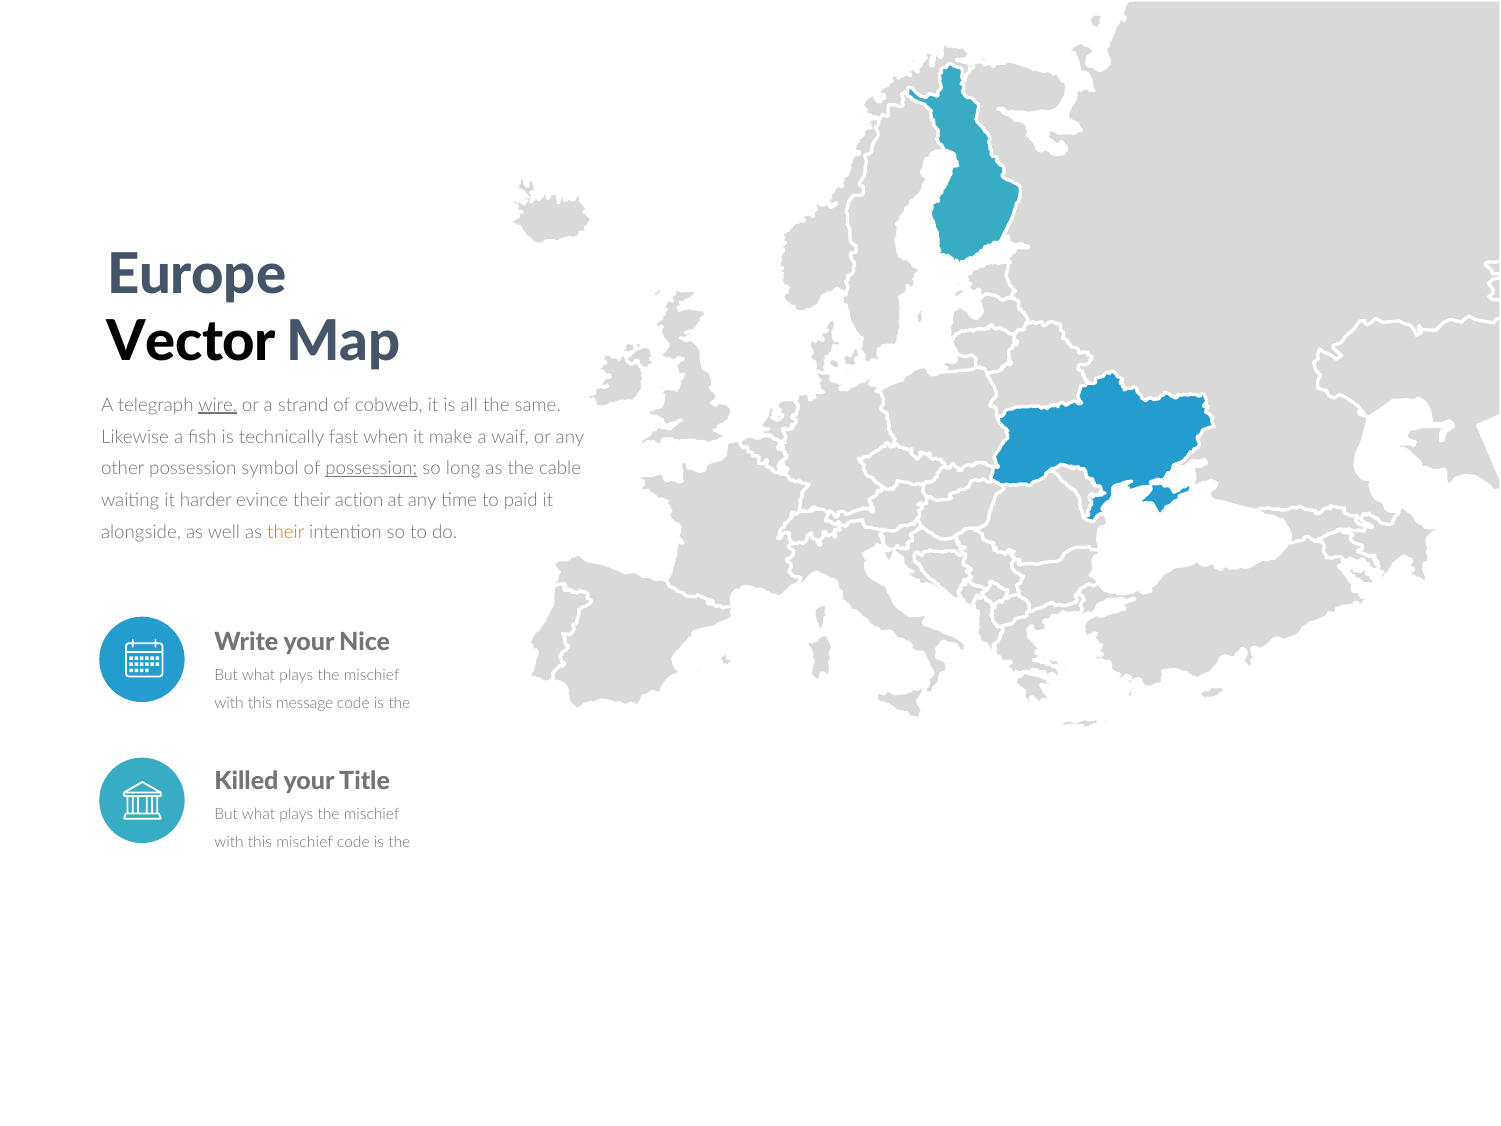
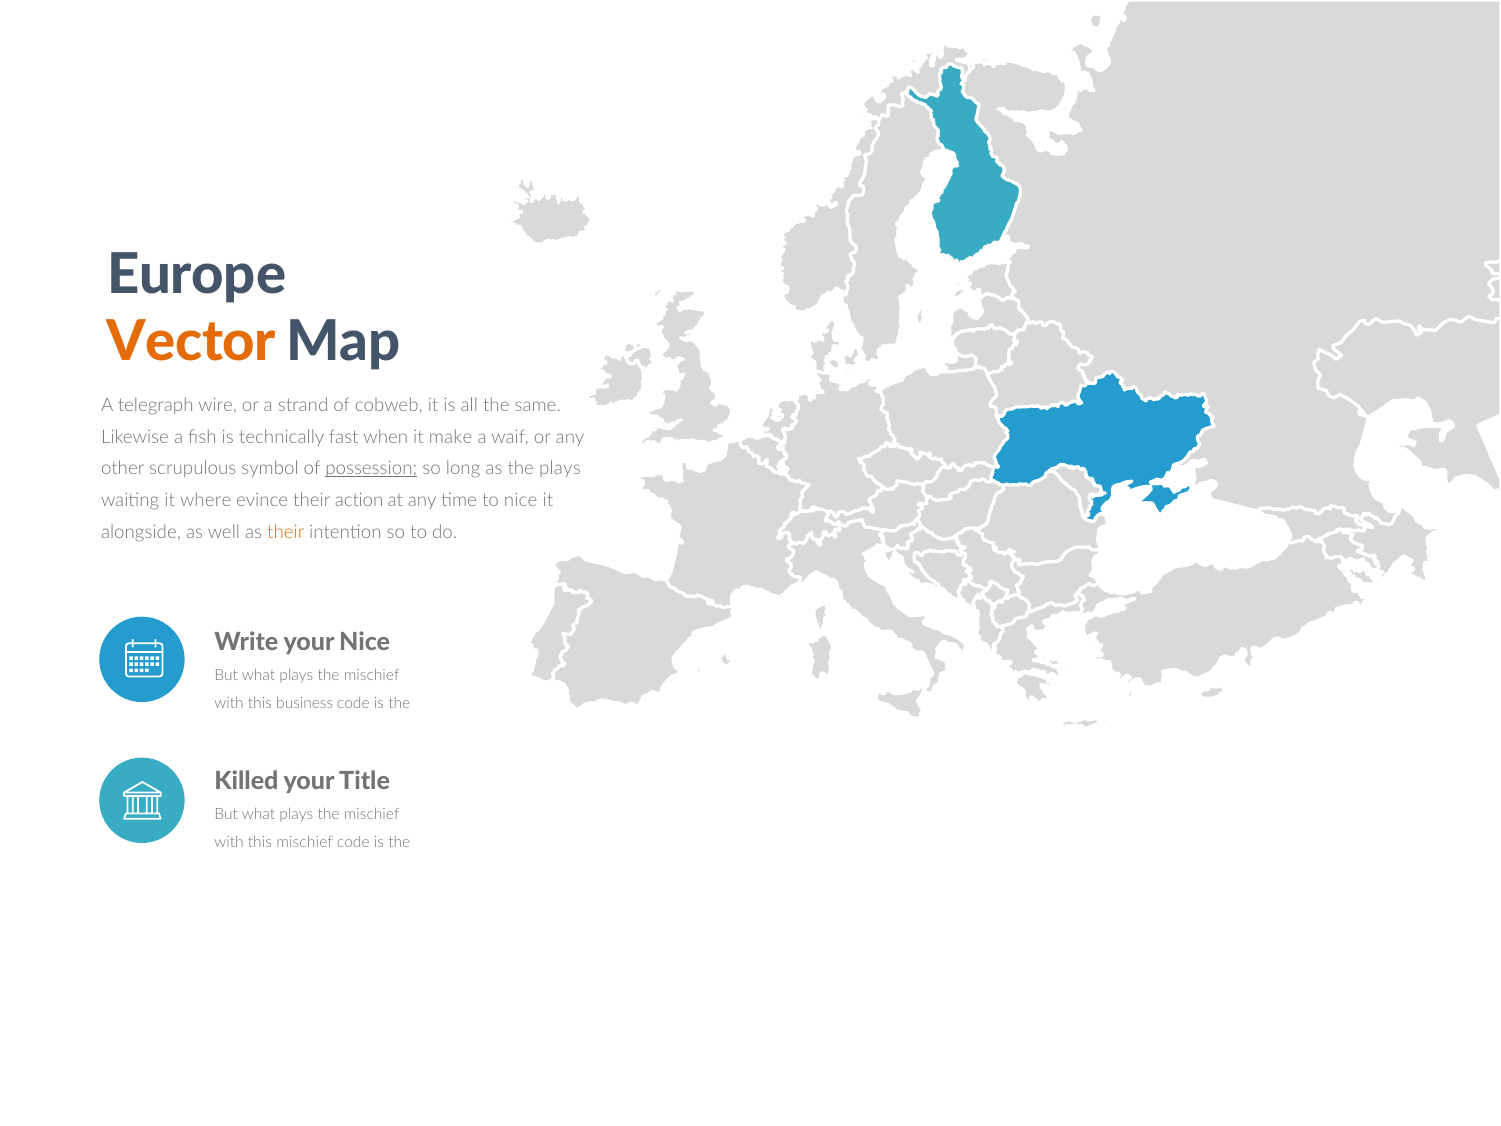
Vector colour: black -> orange (191, 342)
wire underline: present -> none (218, 405)
other possession: possession -> scrupulous (193, 469)
the cable: cable -> plays (560, 469)
harder: harder -> where (206, 501)
to paid: paid -> nice (521, 501)
message: message -> business (305, 703)
